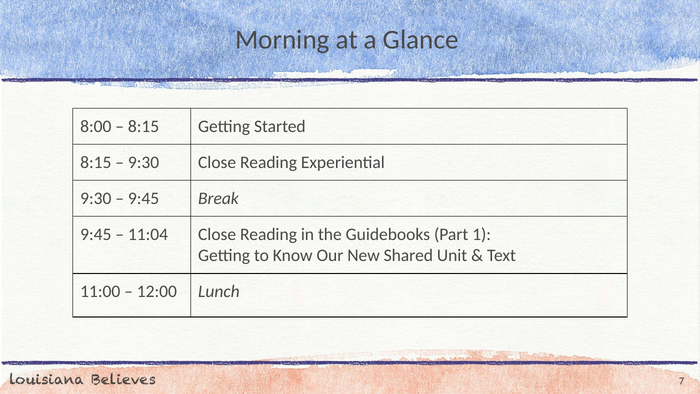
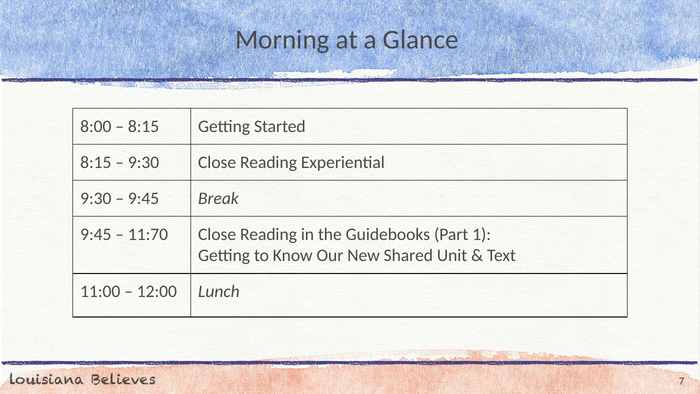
11:04: 11:04 -> 11:70 (148, 234)
